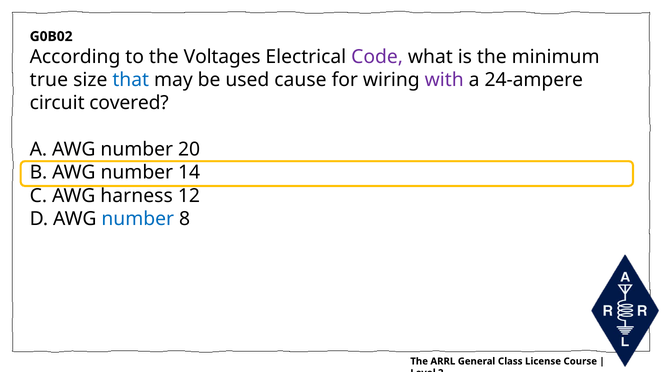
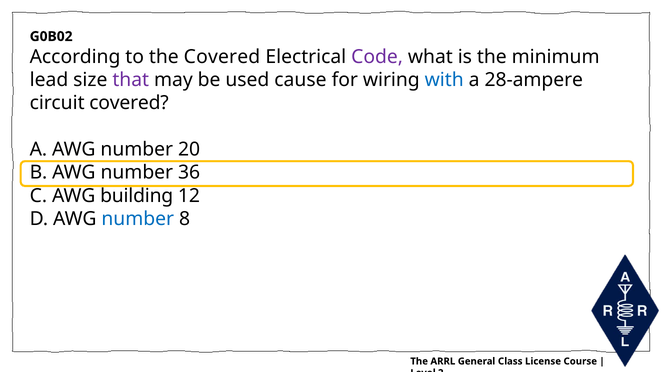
the Voltages: Voltages -> Covered (222, 57)
true: true -> lead (49, 80)
that colour: blue -> purple (131, 80)
with colour: purple -> blue (444, 80)
24-ampere: 24-ampere -> 28-ampere (534, 80)
14: 14 -> 36 (189, 173)
harness: harness -> building (137, 196)
